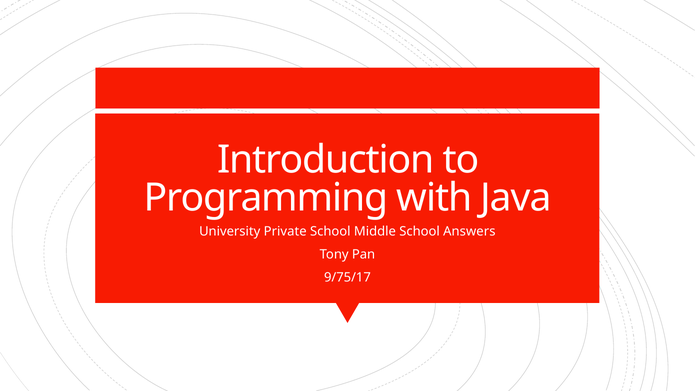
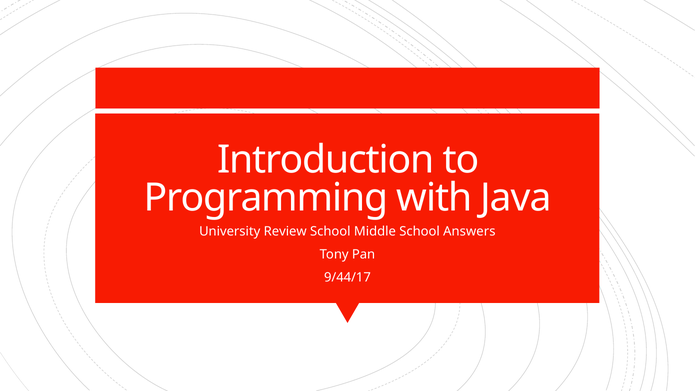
Private: Private -> Review (285, 231)
9/75/17: 9/75/17 -> 9/44/17 (347, 277)
